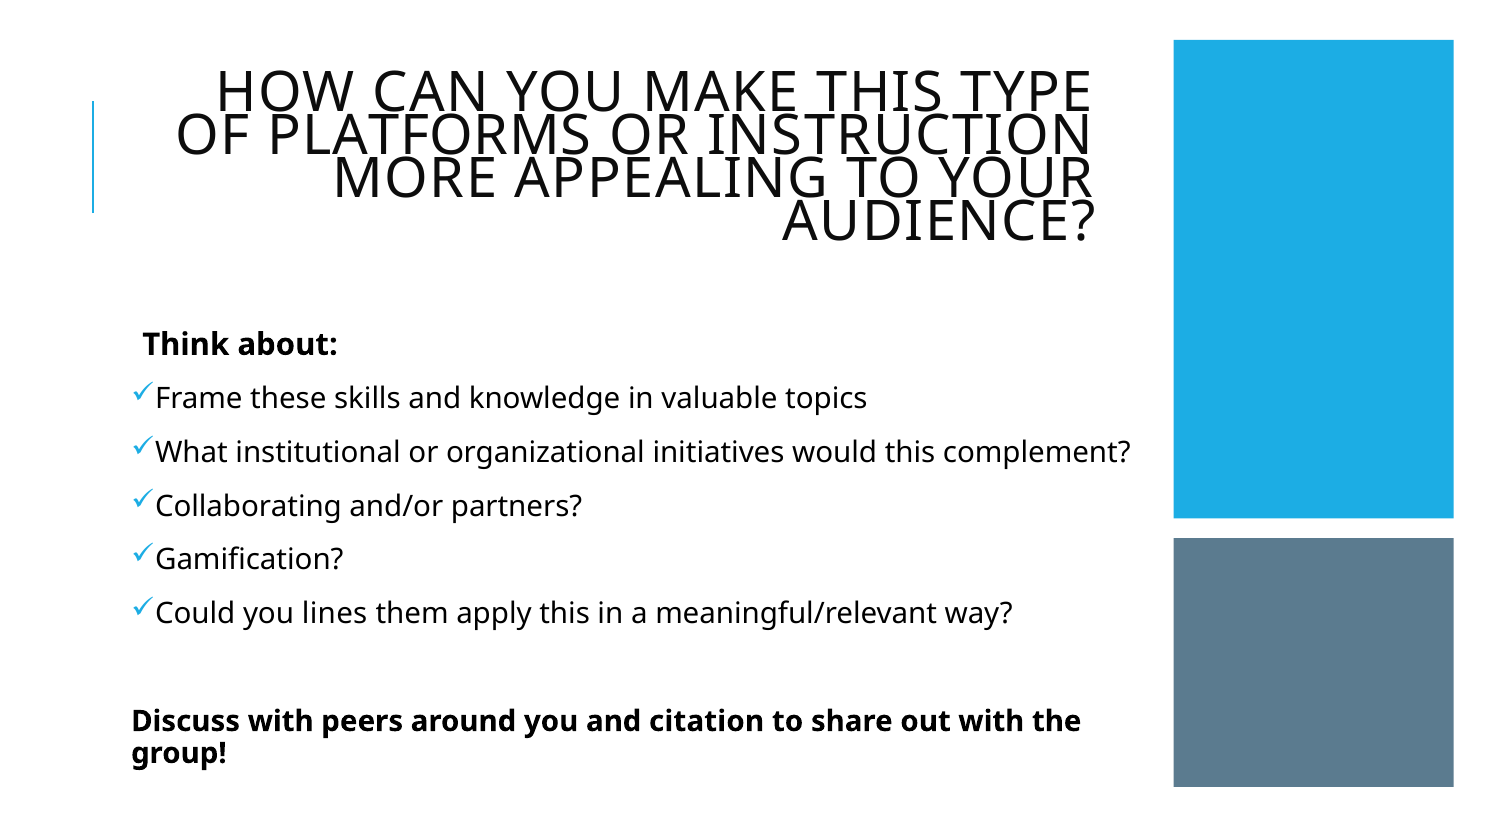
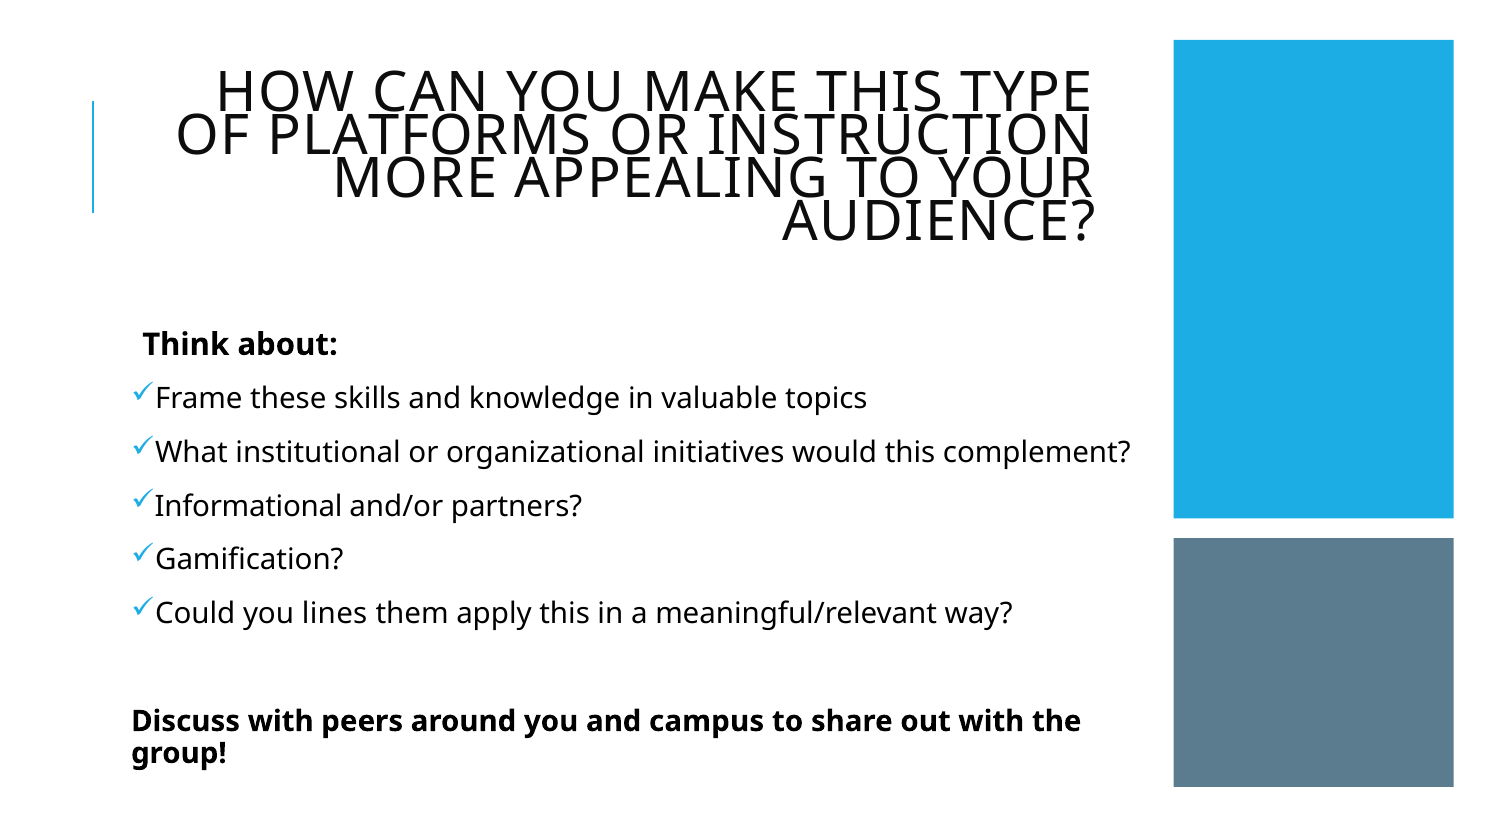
Collaborating: Collaborating -> Informational (249, 506)
citation: citation -> campus (707, 721)
